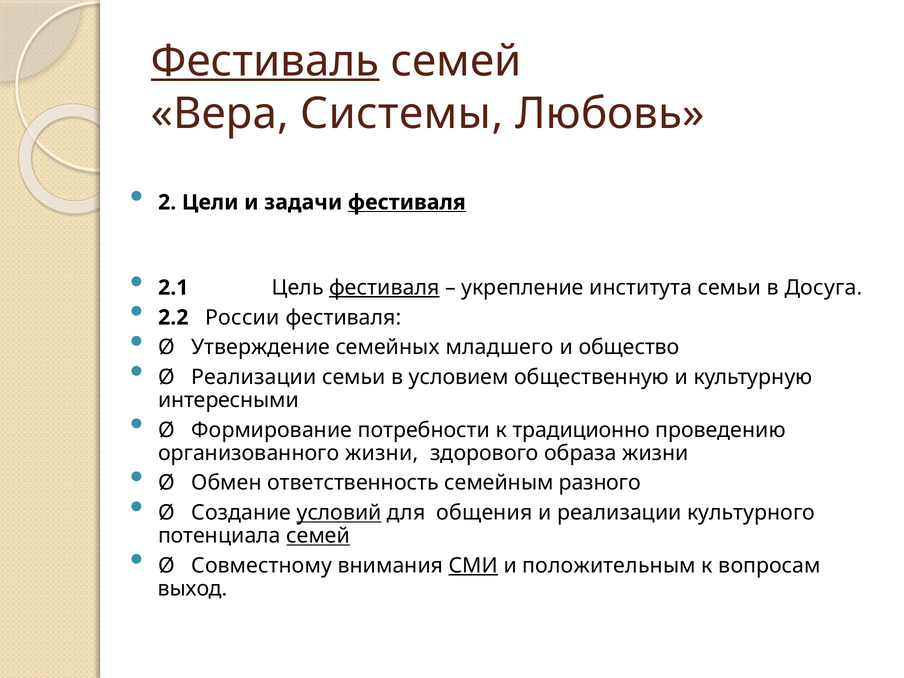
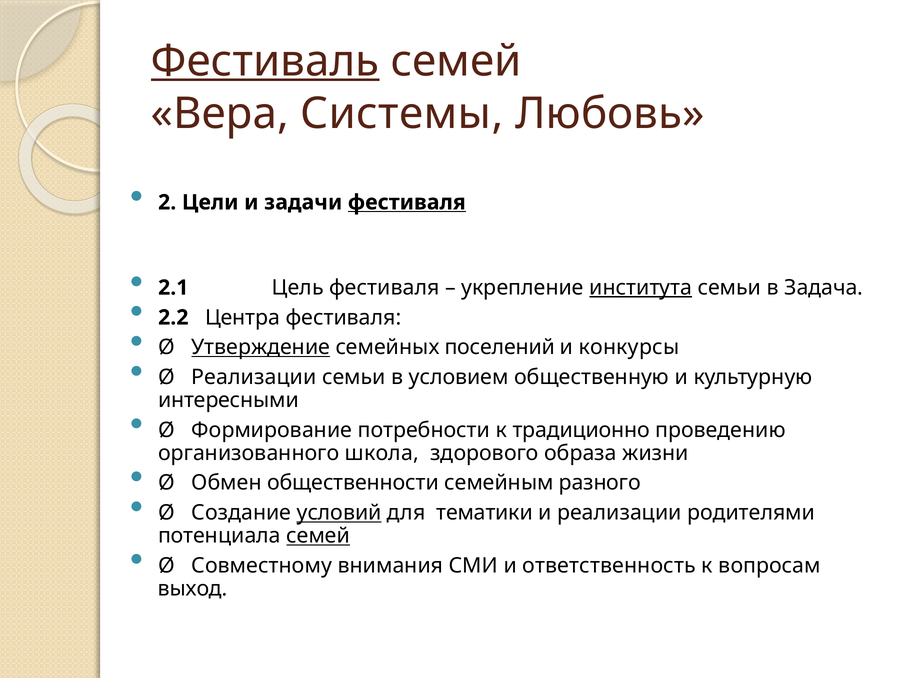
фестиваля underline: present -> none (384, 288)
института underline: none -> present (641, 288)
Досуга: Досуга -> Задача (824, 288)
России: России -> Центра (243, 317)
Утверждение underline: none -> present (261, 347)
младшего: младшего -> поселений (500, 347)
общество: общество -> конкурсы (629, 347)
организованного жизни: жизни -> школа (382, 453)
ответственность: ответственность -> общественности (353, 483)
общения: общения -> тематики (485, 513)
культурного: культурного -> родителями (751, 513)
СМИ underline: present -> none (473, 566)
положительным: положительным -> ответственность (609, 566)
